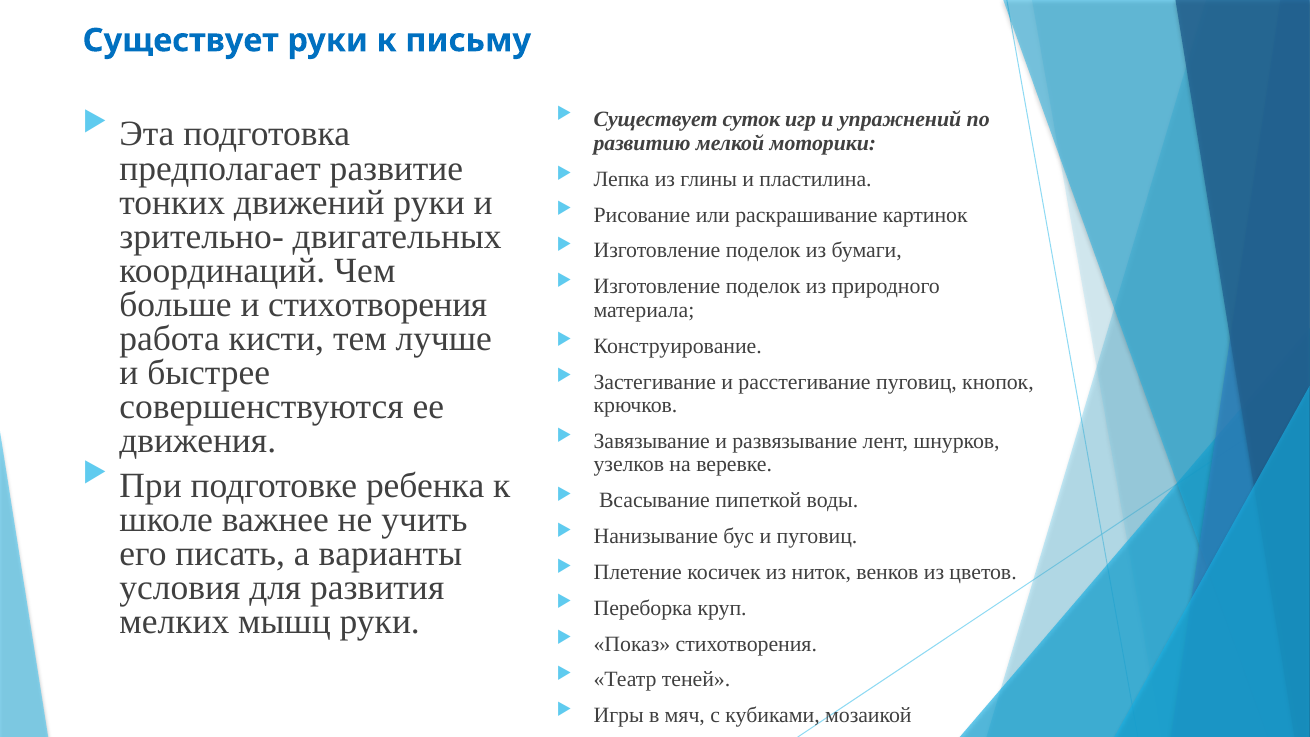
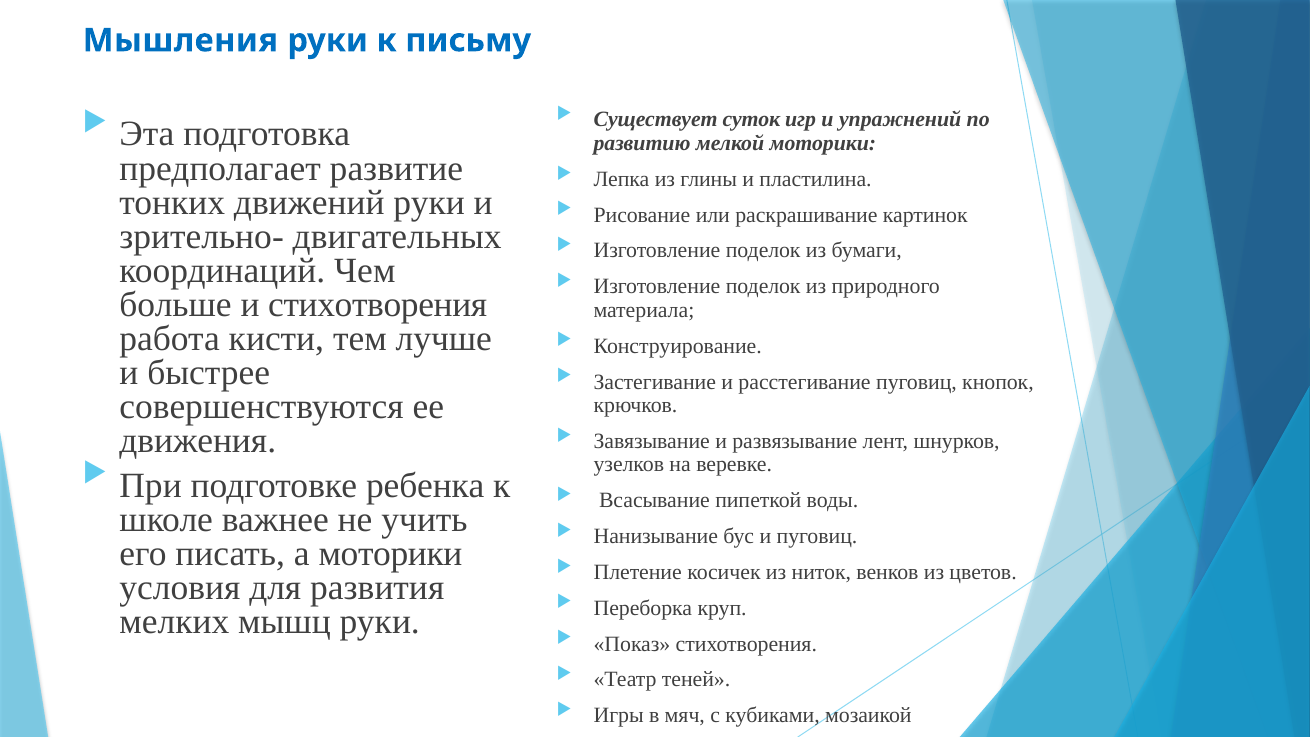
Существует: Существует -> Мышления (180, 40)
а варианты: варианты -> моторики (391, 554)
